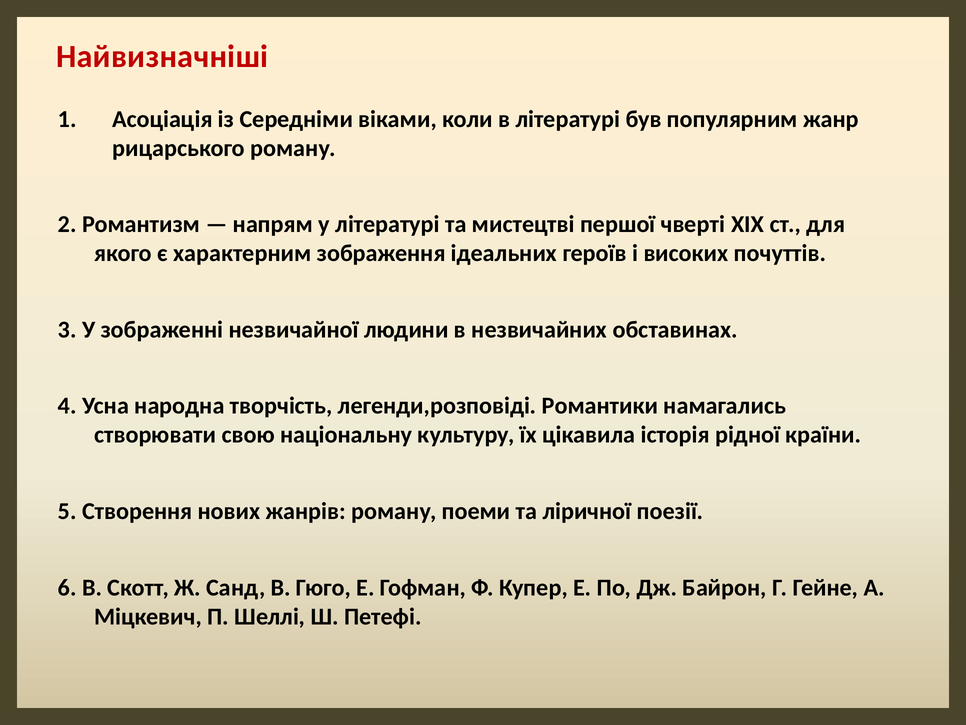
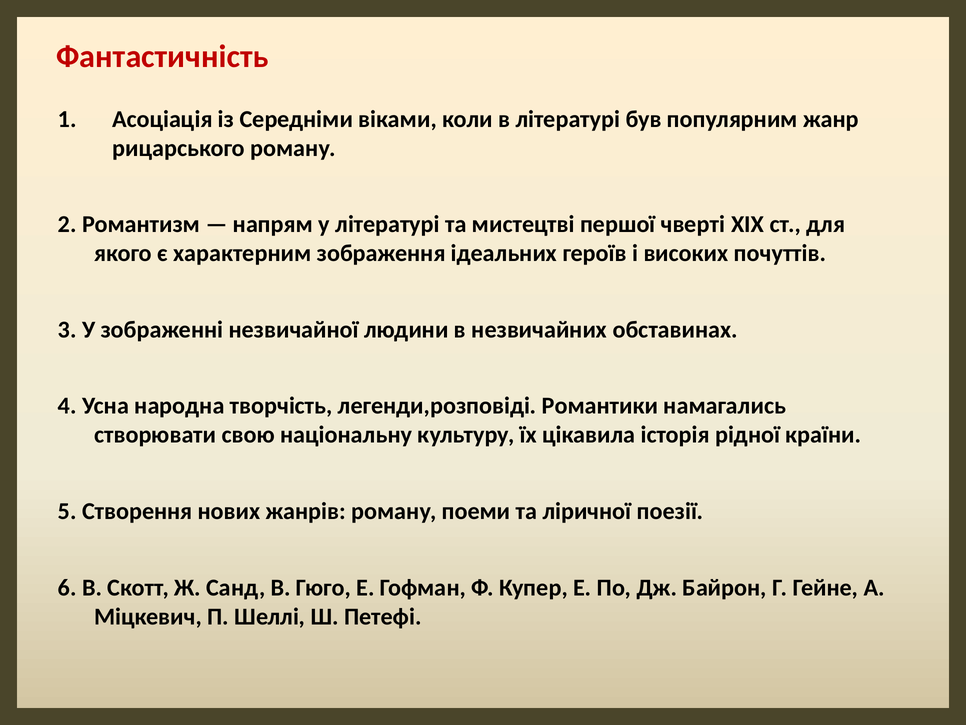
Найвизначніші: Найвизначніші -> Фантастичність (162, 56)
